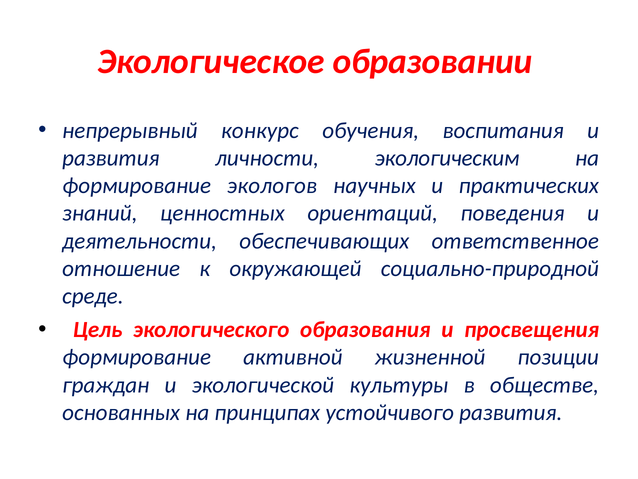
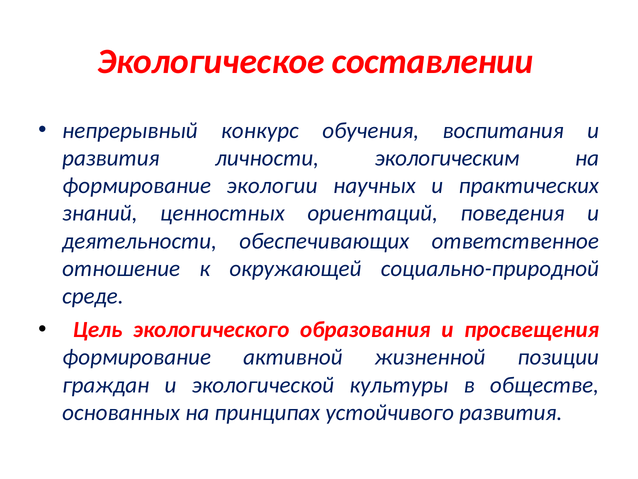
образовании: образовании -> составлении (433, 61)
экологов: экологов -> экологии (272, 186)
